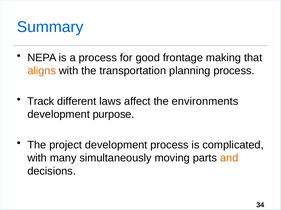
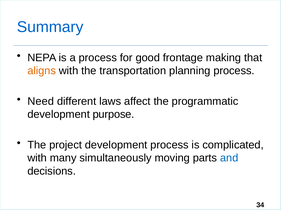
Track: Track -> Need (41, 102)
environments: environments -> programmatic (205, 102)
and colour: orange -> blue (229, 159)
